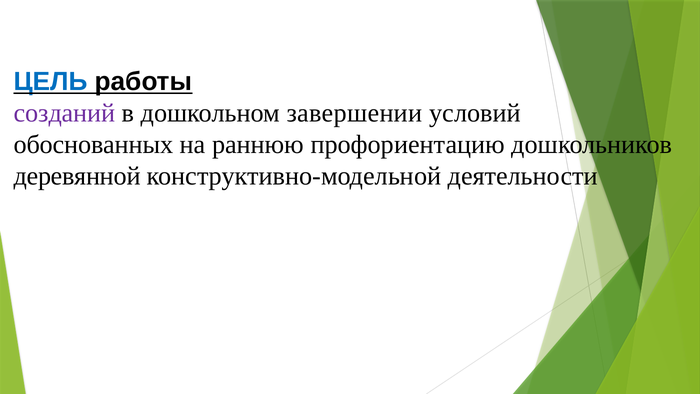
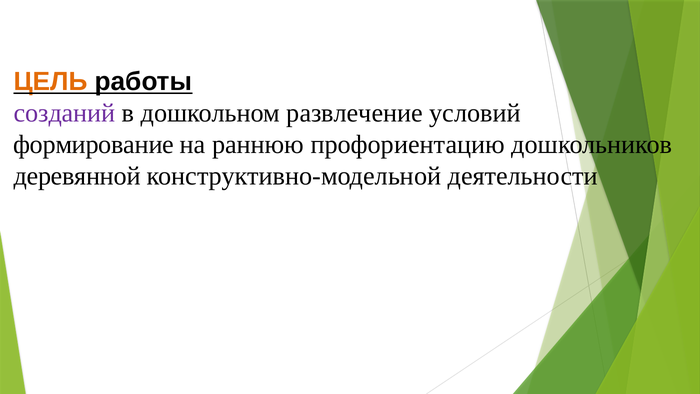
ЦЕЛЬ colour: blue -> orange (51, 82)
завершении: завершении -> развлечение (355, 113)
обоснованных: обоснованных -> формирование (94, 145)
